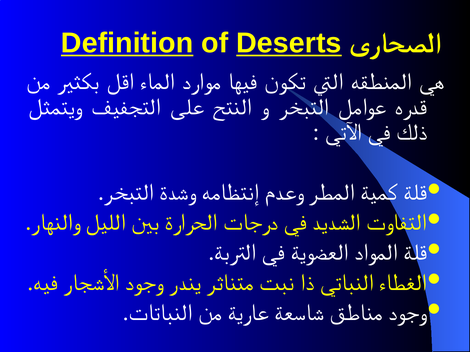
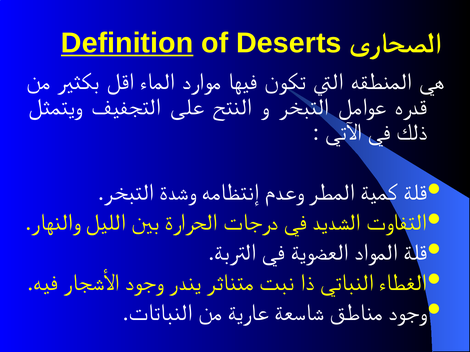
Deserts underline: present -> none (289, 43)
